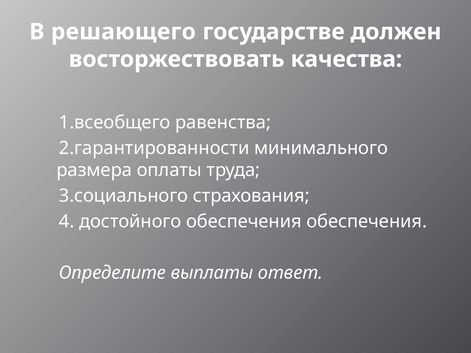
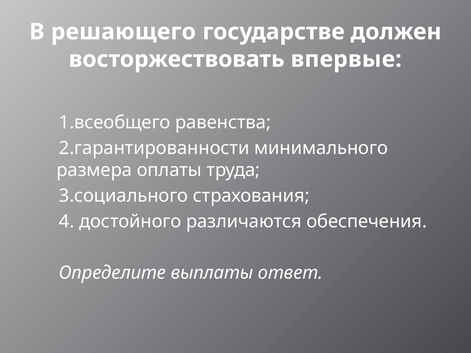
качества: качества -> впервые (346, 59)
достойного обеспечения: обеспечения -> различаются (244, 222)
